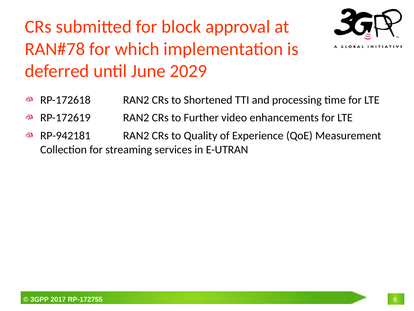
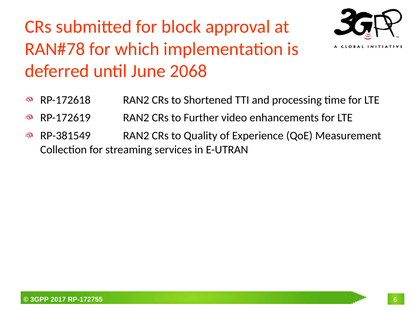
2029: 2029 -> 2068 (188, 71)
RP-942181: RP-942181 -> RP-381549 (65, 135)
